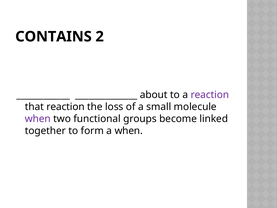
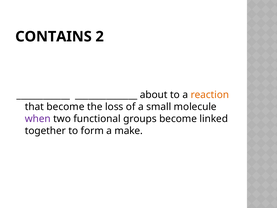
reaction colour: purple -> orange (210, 95)
that reaction: reaction -> become (65, 107)
a when: when -> make (129, 131)
